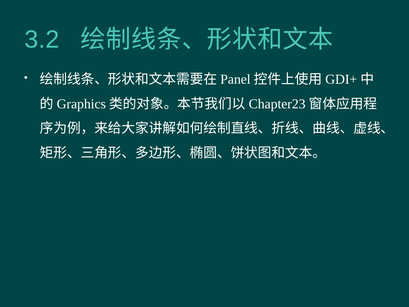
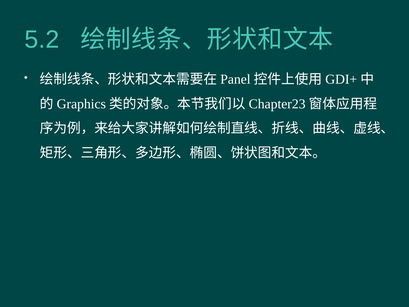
3.2: 3.2 -> 5.2 (42, 40)
